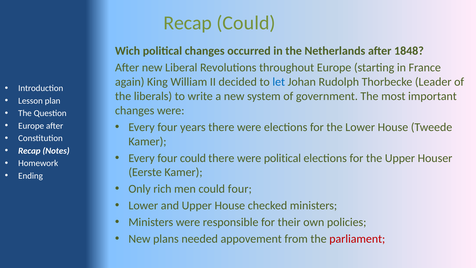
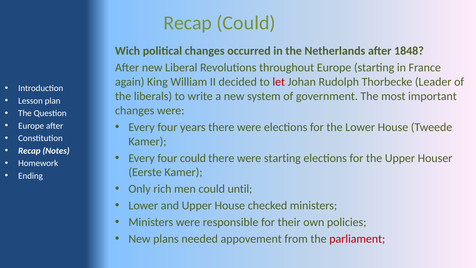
let colour: blue -> red (279, 82)
were political: political -> starting (282, 158)
could four: four -> until (240, 189)
